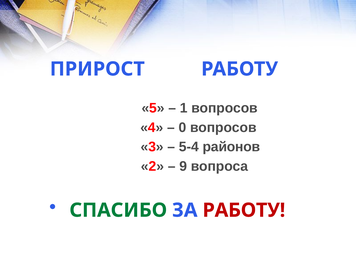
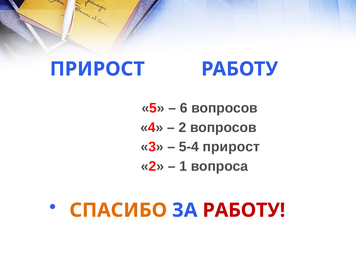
1: 1 -> 6 (184, 108)
0: 0 -> 2 (182, 127)
5-4 районов: районов -> прирост (231, 147)
9: 9 -> 1 (183, 166)
СПАСИБО colour: green -> orange (118, 210)
